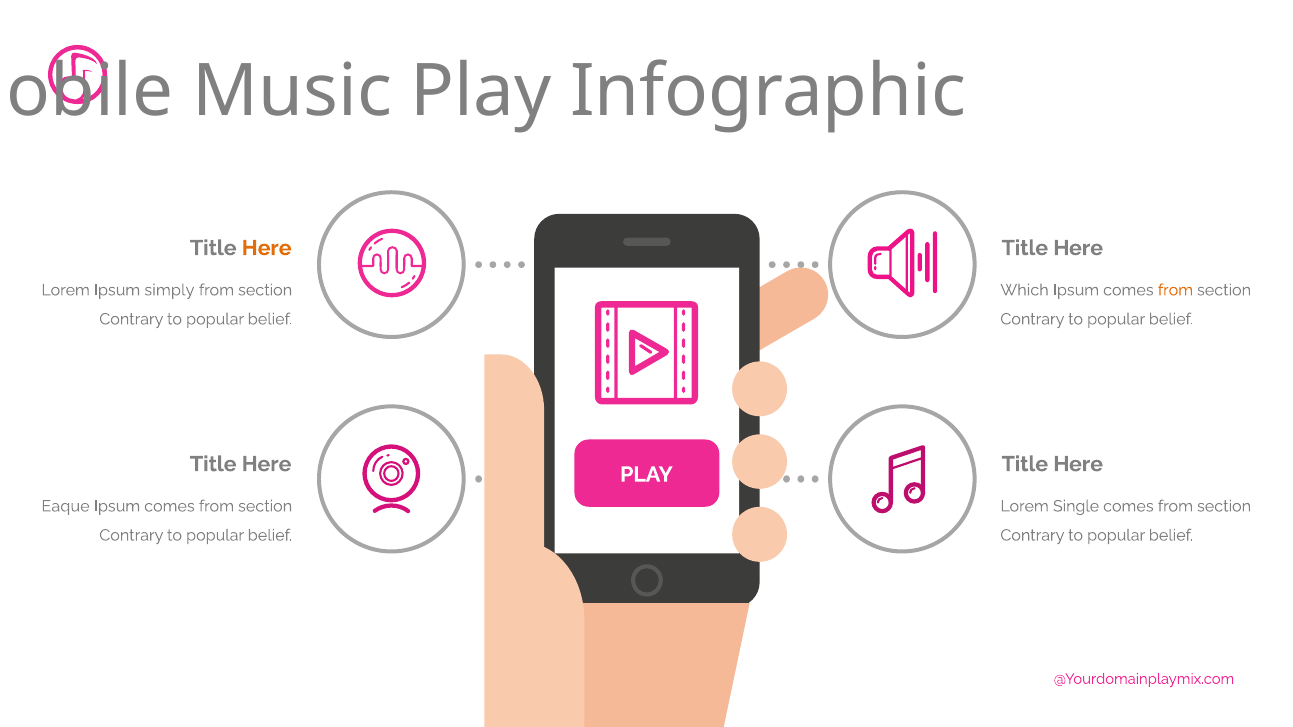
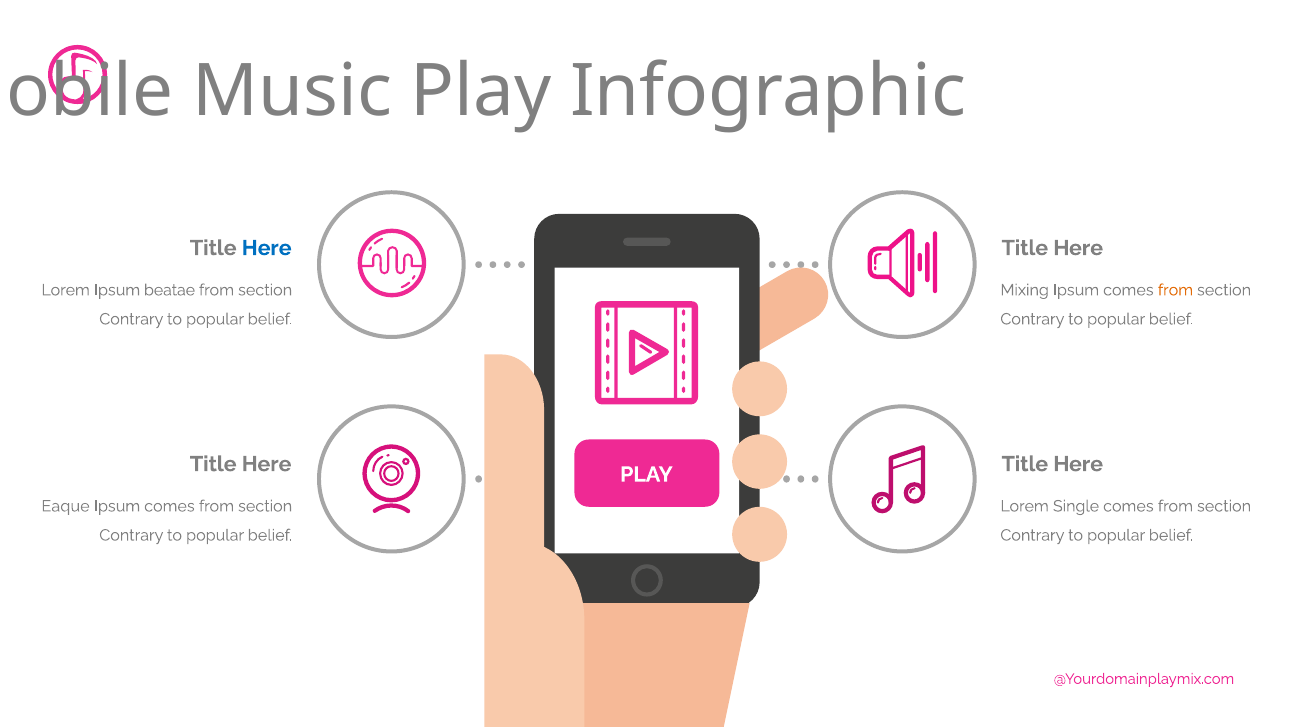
Here colour: orange -> blue (267, 248)
simply: simply -> beatae (170, 290)
Which: Which -> Mixing (1025, 290)
